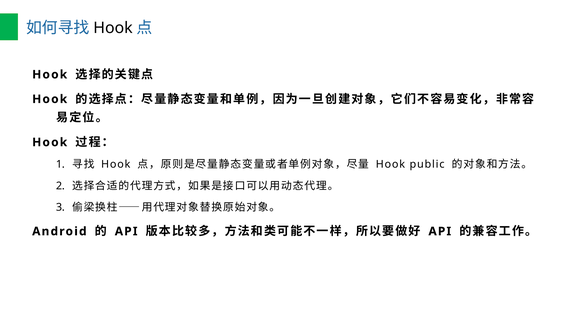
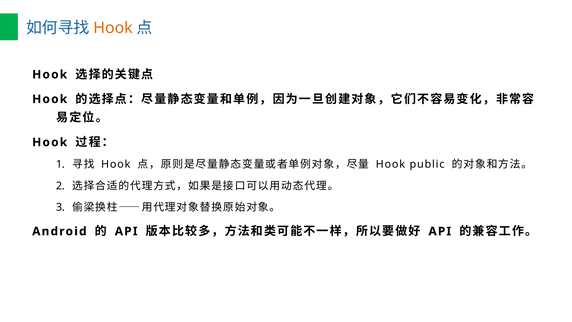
Hook colour: black -> orange (113, 28)
